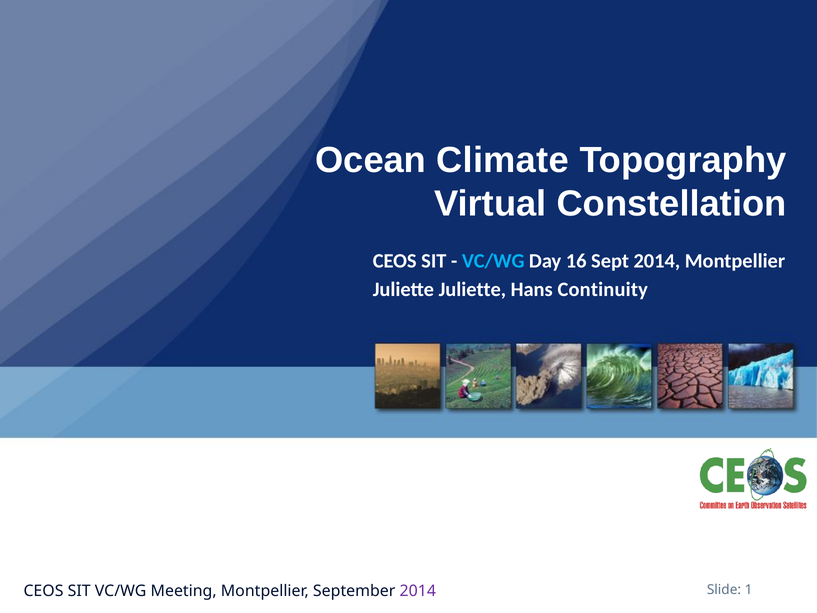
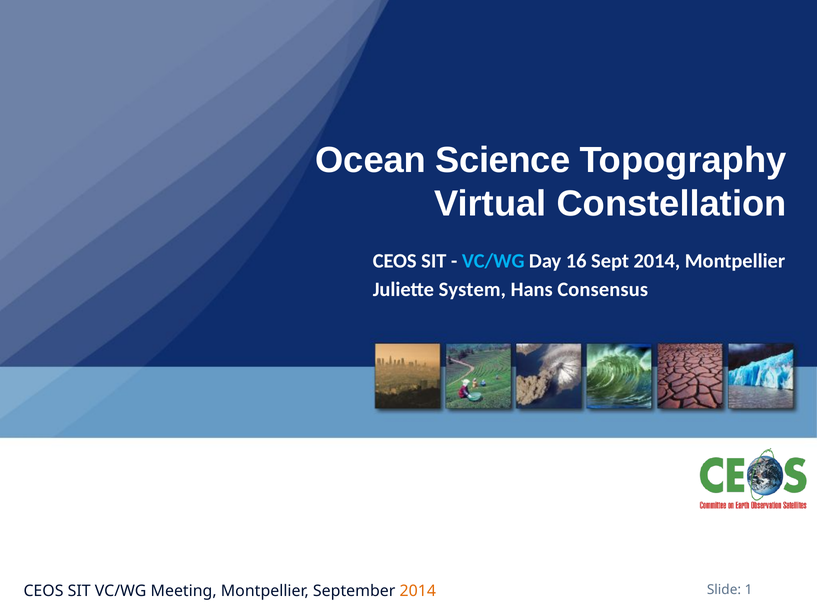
Climate: Climate -> Science (503, 160)
Juliette Juliette: Juliette -> System (472, 290)
Continuity: Continuity -> Consensus (603, 290)
2014 colour: purple -> orange (418, 591)
